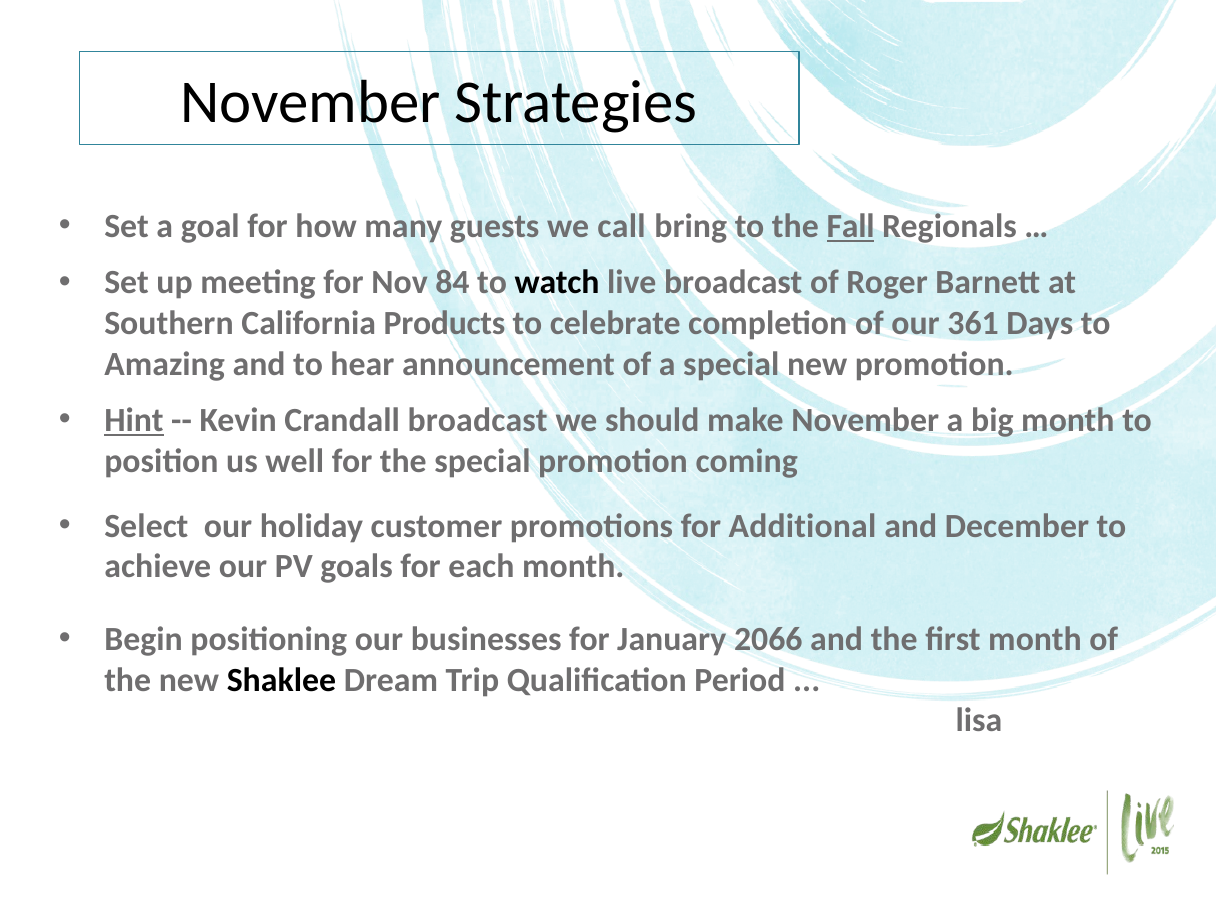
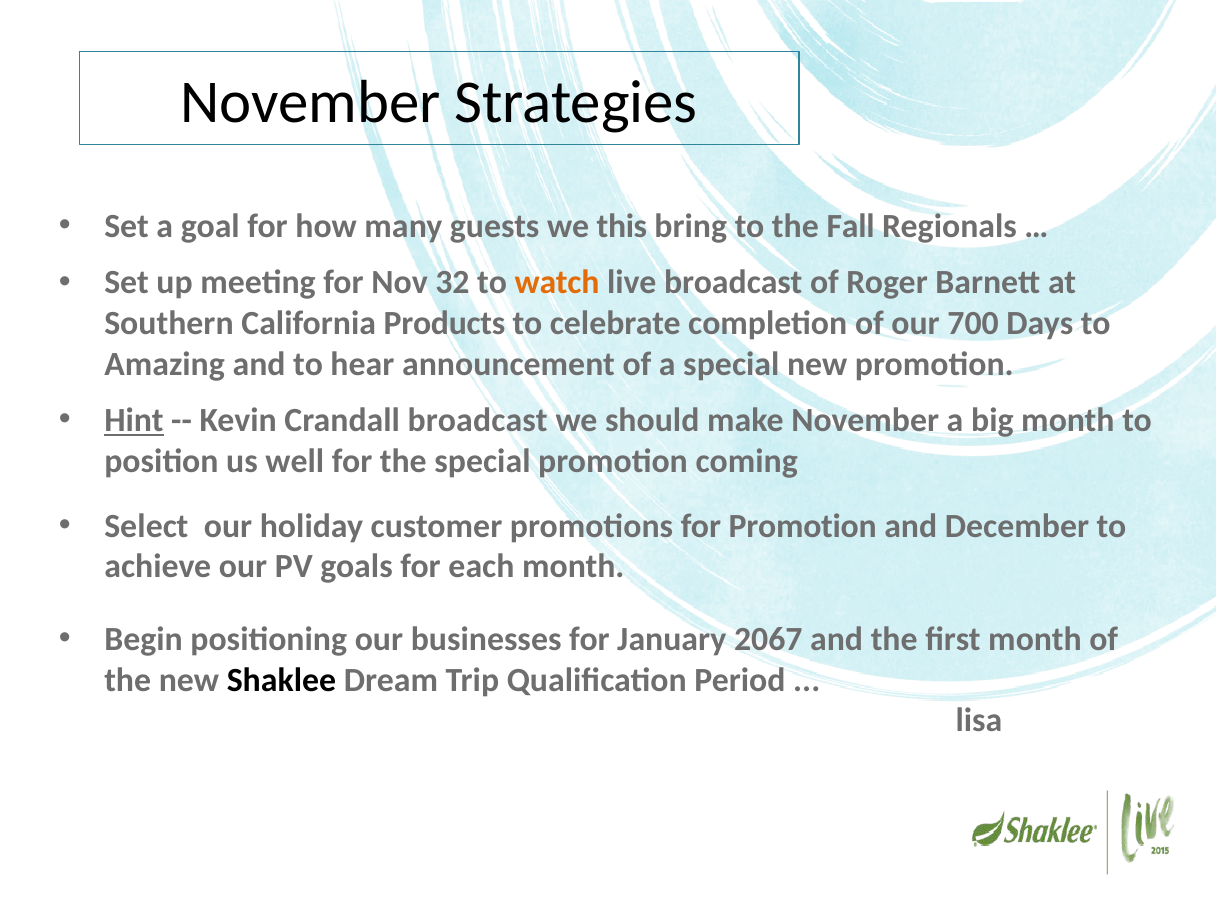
call: call -> this (622, 226)
Fall underline: present -> none (851, 226)
84: 84 -> 32 (452, 283)
watch colour: black -> orange (557, 283)
361: 361 -> 700 (973, 323)
for Additional: Additional -> Promotion (803, 526)
2066: 2066 -> 2067 (768, 640)
